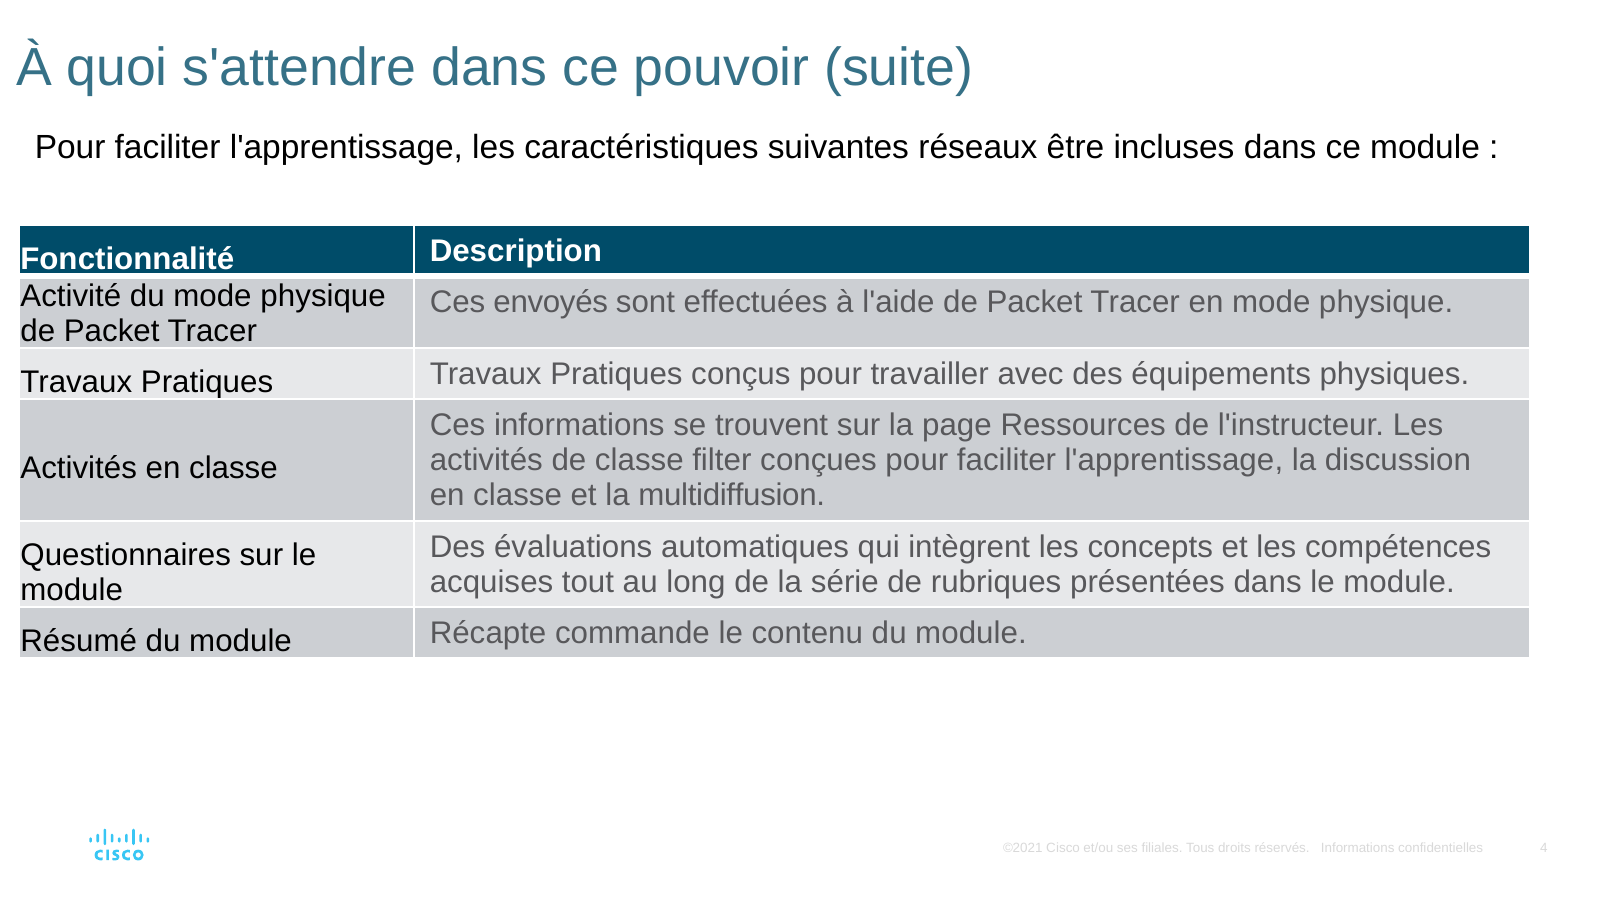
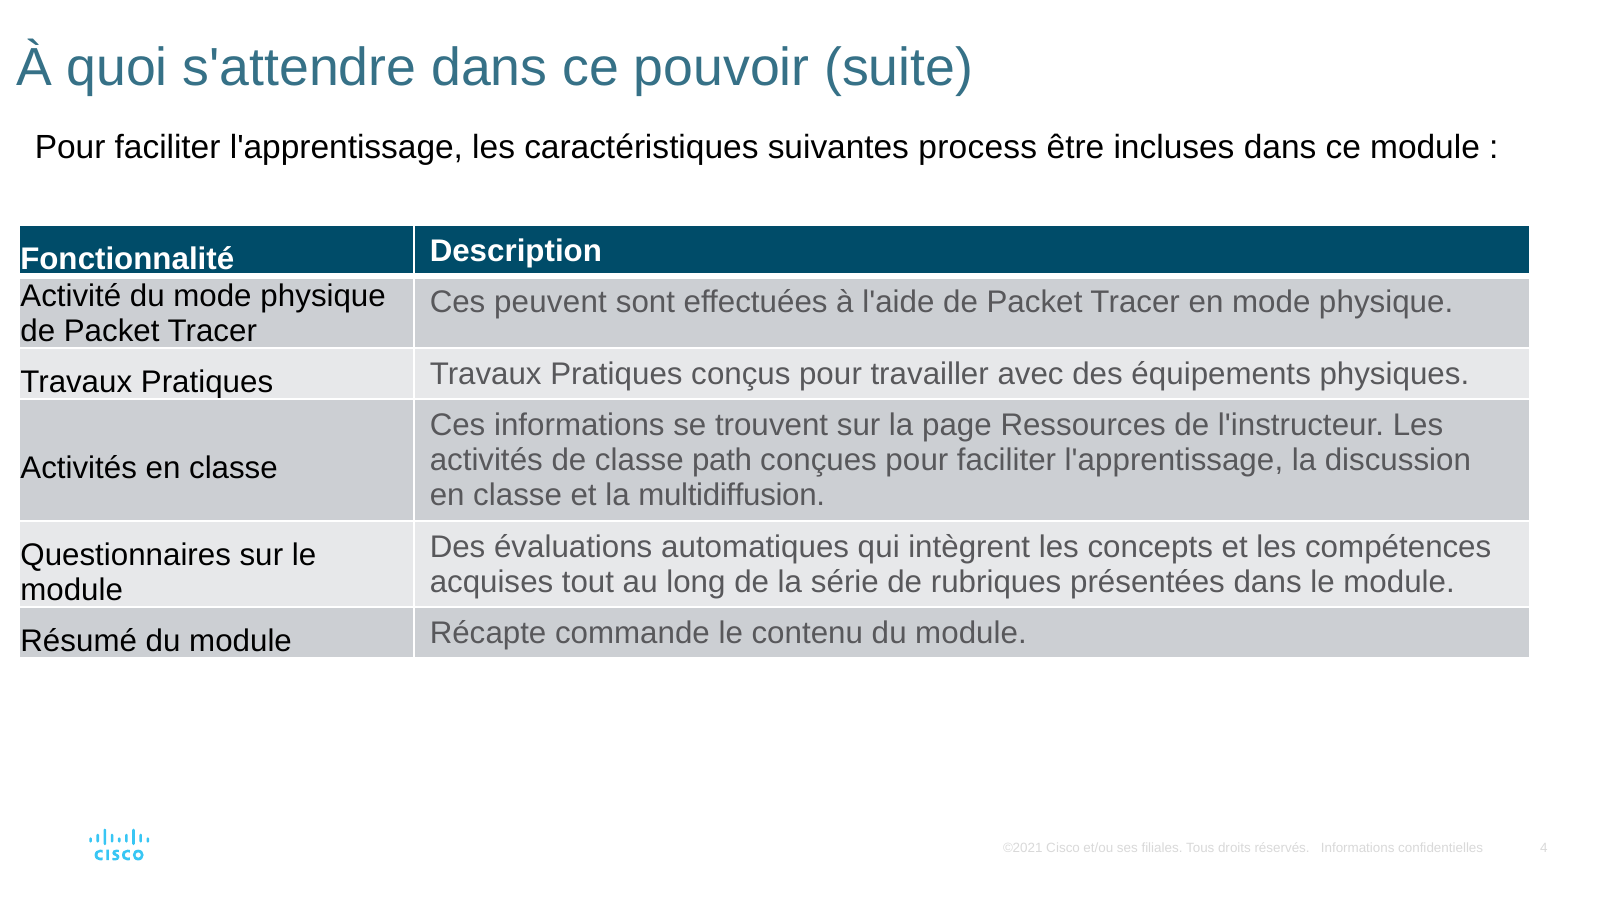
réseaux: réseaux -> process (978, 148)
envoyés: envoyés -> peuvent (550, 302)
filter: filter -> path (722, 461)
